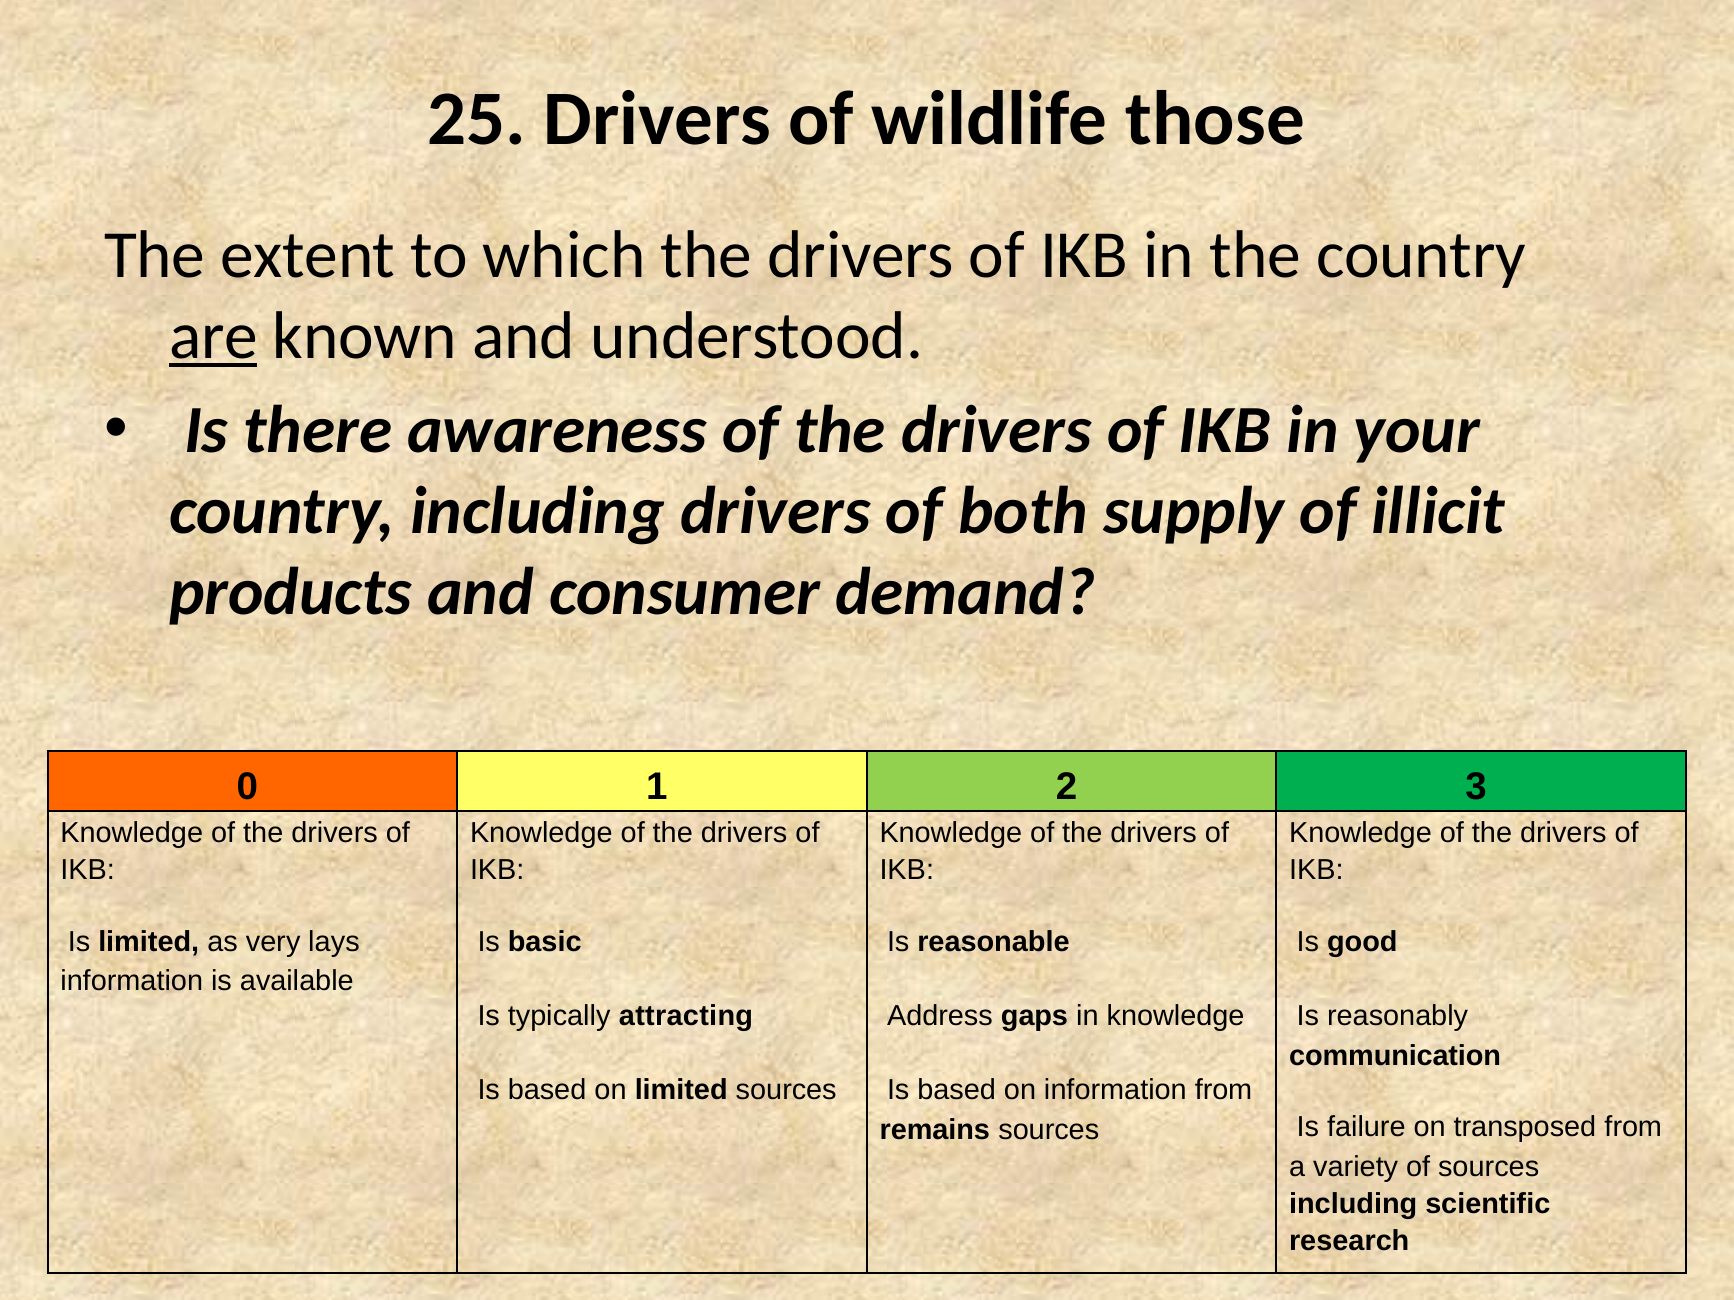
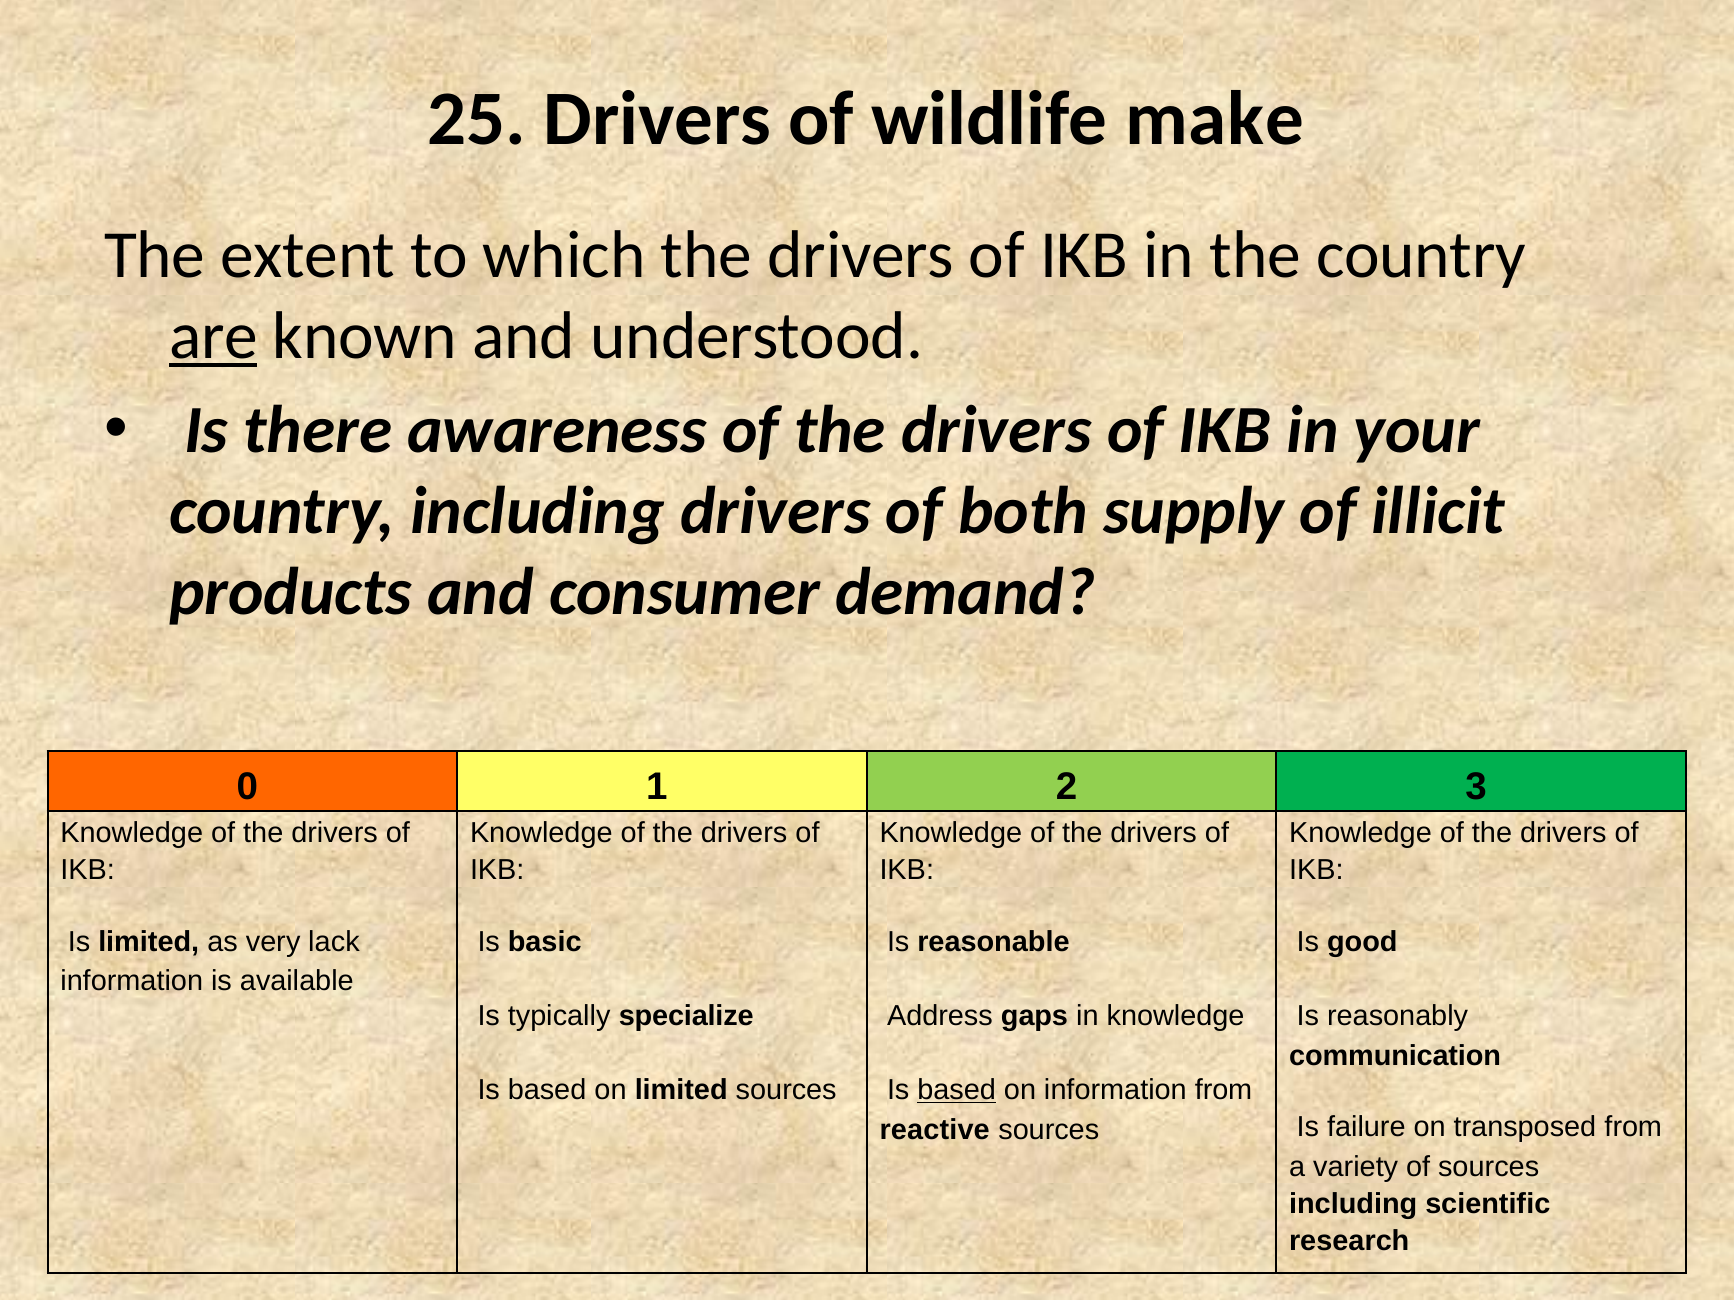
those: those -> make (1215, 120)
lays: lays -> lack (334, 942)
attracting: attracting -> specialize (686, 1016)
based underline: none -> present (957, 1091)
remains: remains -> reactive (935, 1130)
